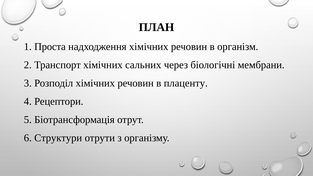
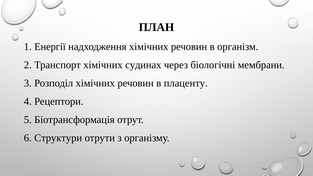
Проста: Проста -> Енергії (50, 47)
сальних: сальних -> судинах (143, 65)
